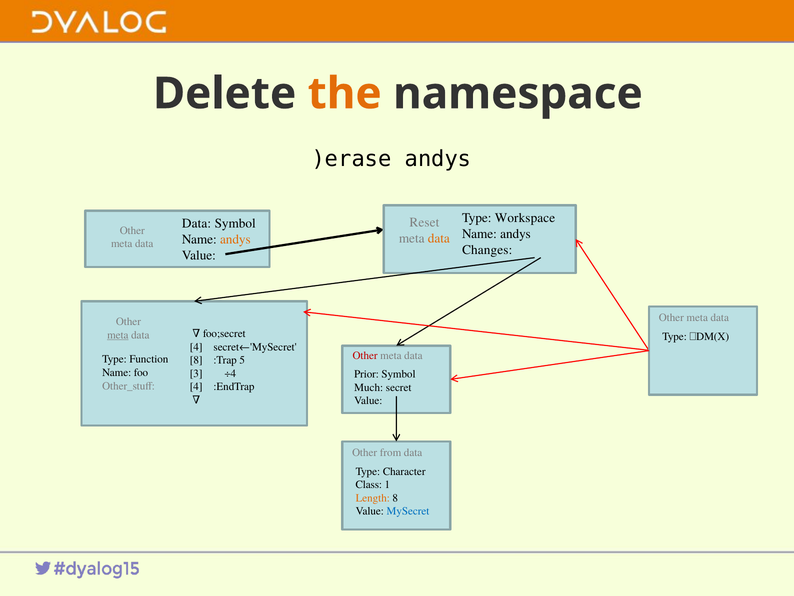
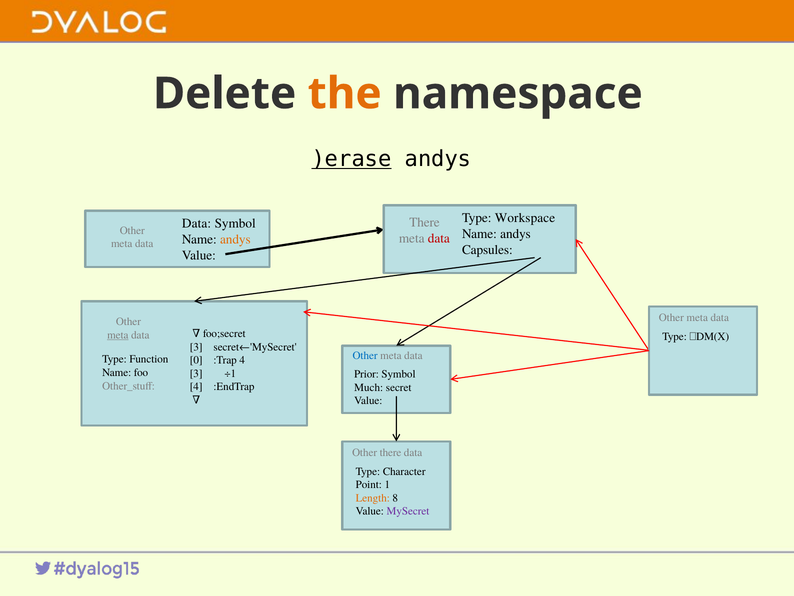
)erase underline: none -> present (352, 159)
Reset: Reset -> There (425, 222)
data colour: orange -> red (439, 238)
Changes: Changes -> Capsules (487, 250)
4: 4 -> 3 (196, 347)
Other colour: red -> blue (365, 355)
8: 8 -> 0 (196, 360)
:Trap 5: 5 -> 4 (242, 360)
÷4: ÷4 -> ÷1 (230, 373)
Other from: from -> there (391, 452)
Class: Class -> Point (369, 484)
MySecret colour: blue -> purple (408, 511)
